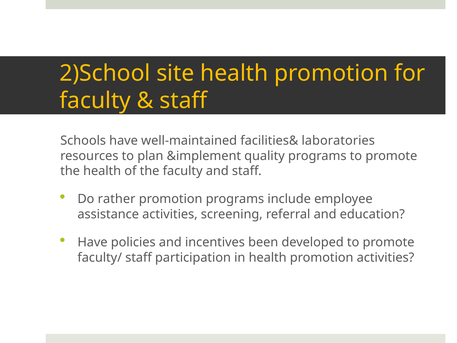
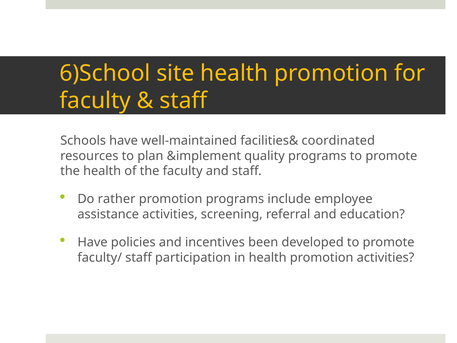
2)School: 2)School -> 6)School (105, 73)
laboratories: laboratories -> coordinated (338, 141)
